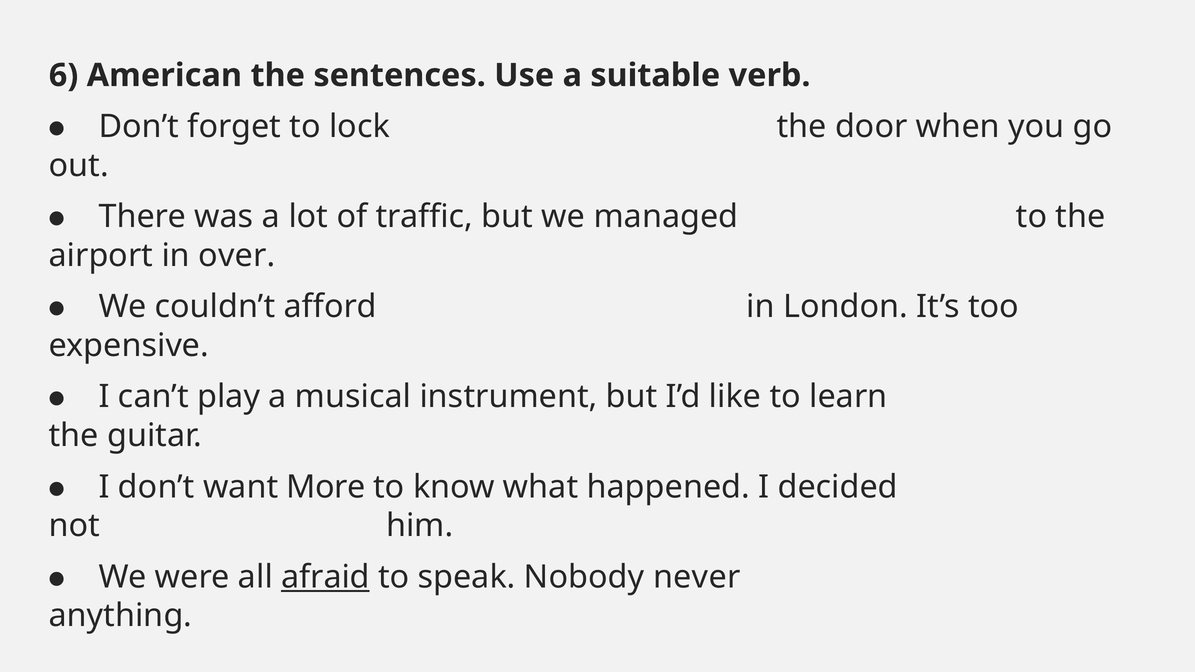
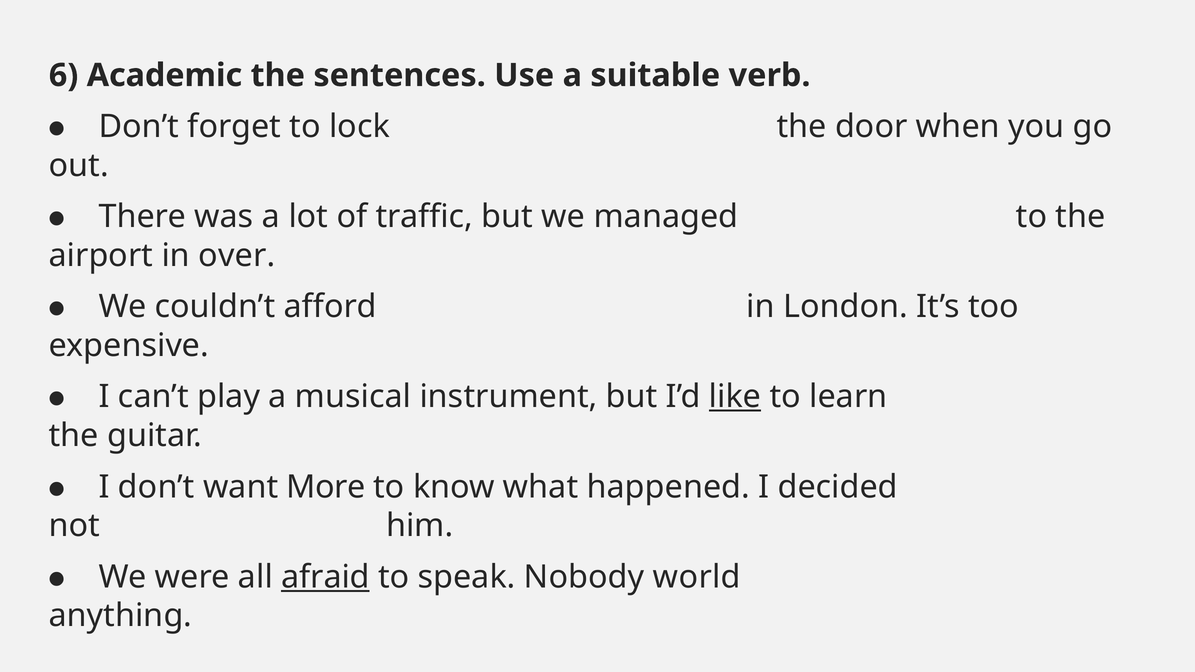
American: American -> Academic (164, 75)
like underline: none -> present (735, 397)
never: never -> world (697, 577)
